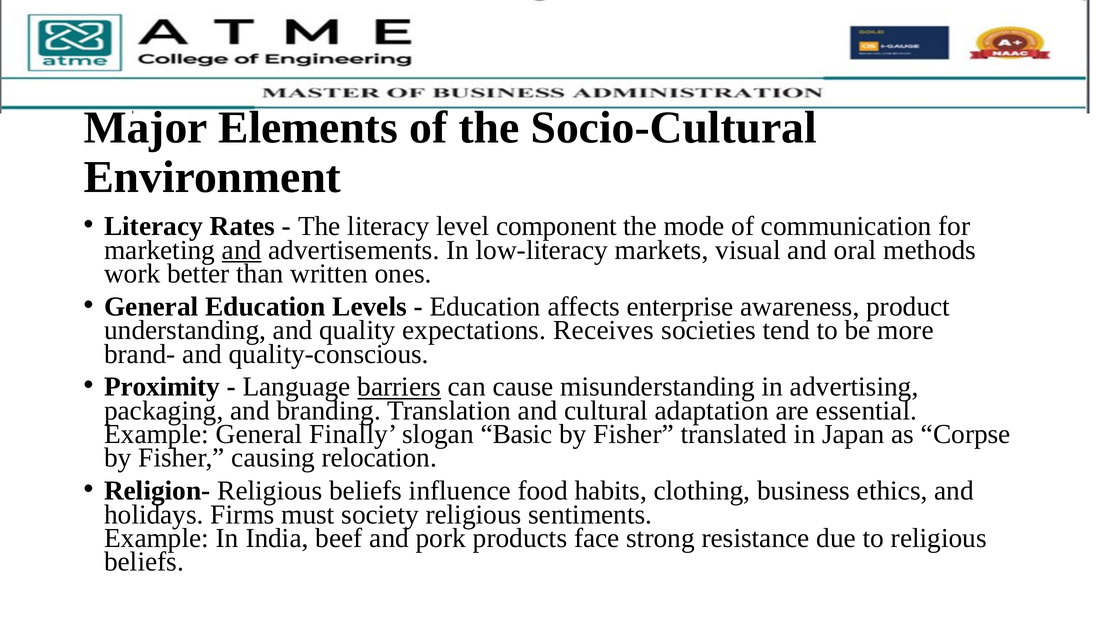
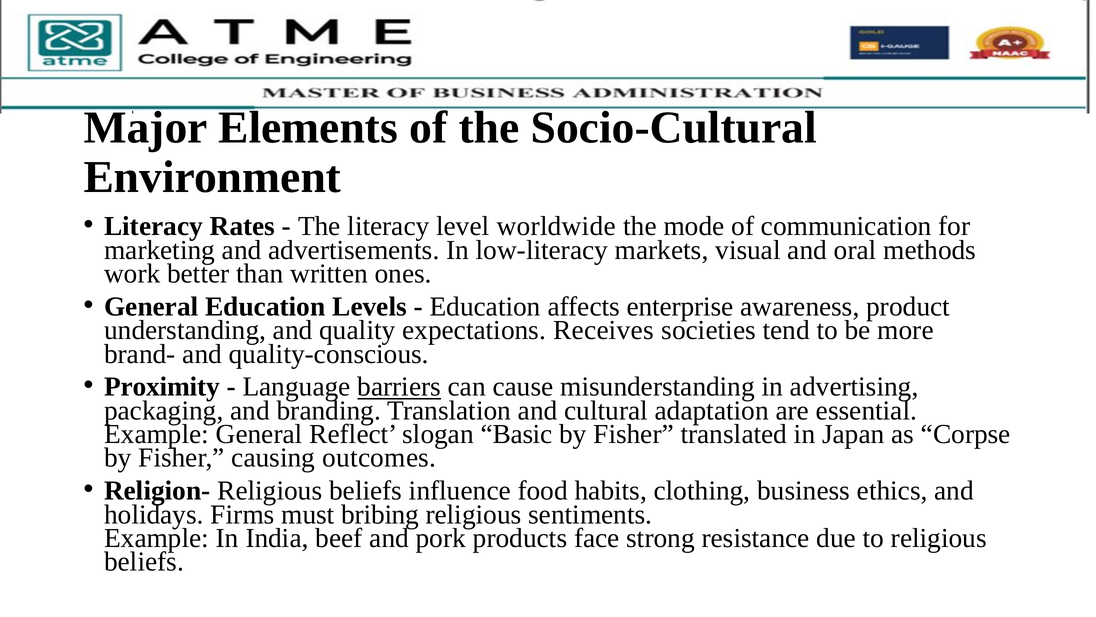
component: component -> worldwide (556, 226)
and underline: present -> none (242, 250)
Finally: Finally -> Reflect (353, 434)
relocation: relocation -> outcomes (379, 458)
society: society -> bribing (380, 514)
